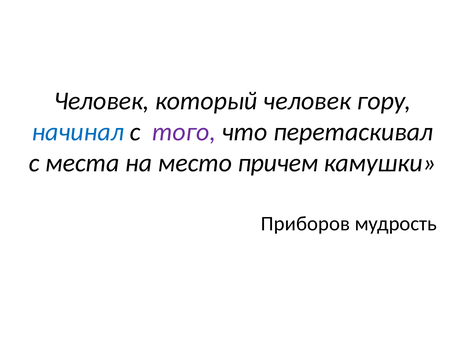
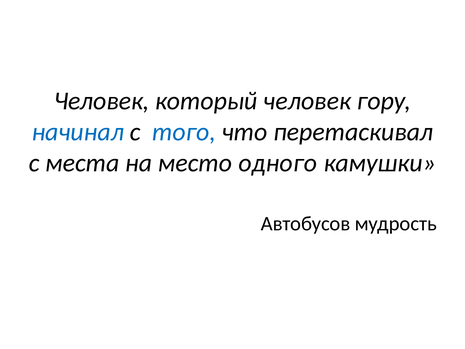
того colour: purple -> blue (184, 132)
причем: причем -> одного (278, 163)
Приборов: Приборов -> Автобусов (306, 224)
